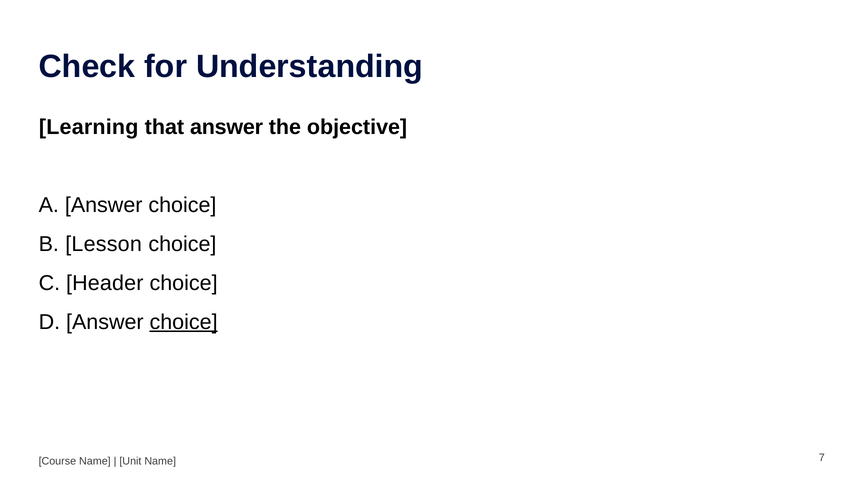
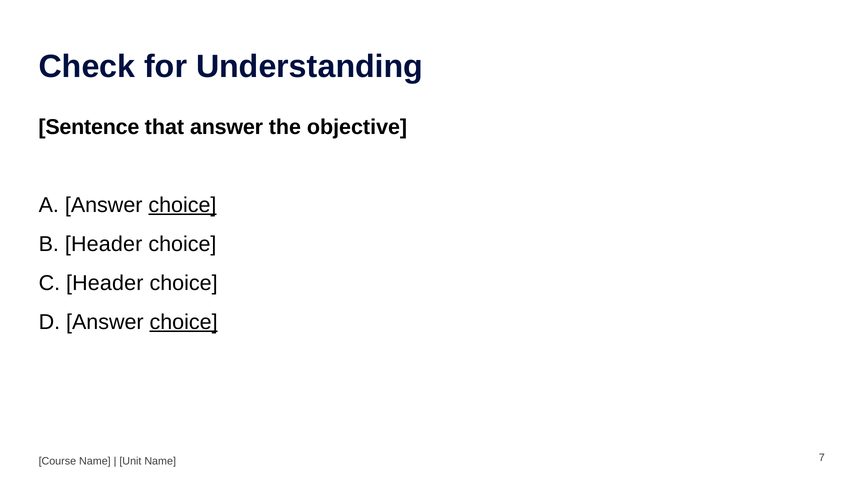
Learning: Learning -> Sentence (89, 127)
choice underline: none -> present (182, 205)
B Lesson: Lesson -> Header (104, 244)
